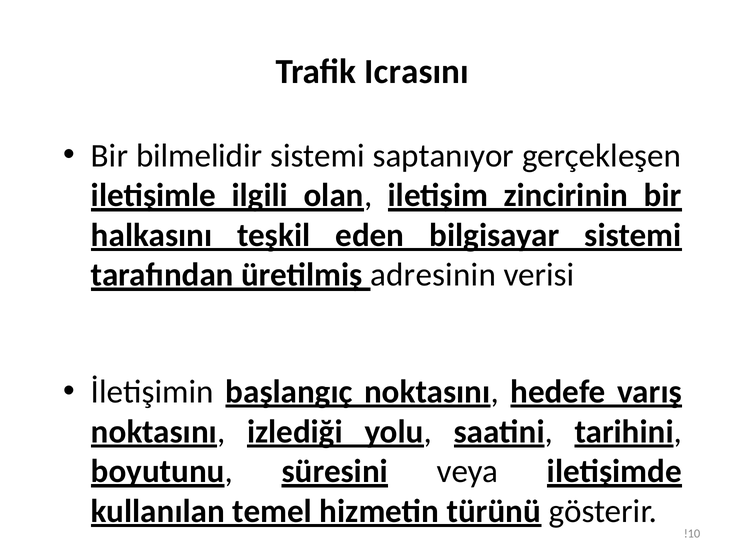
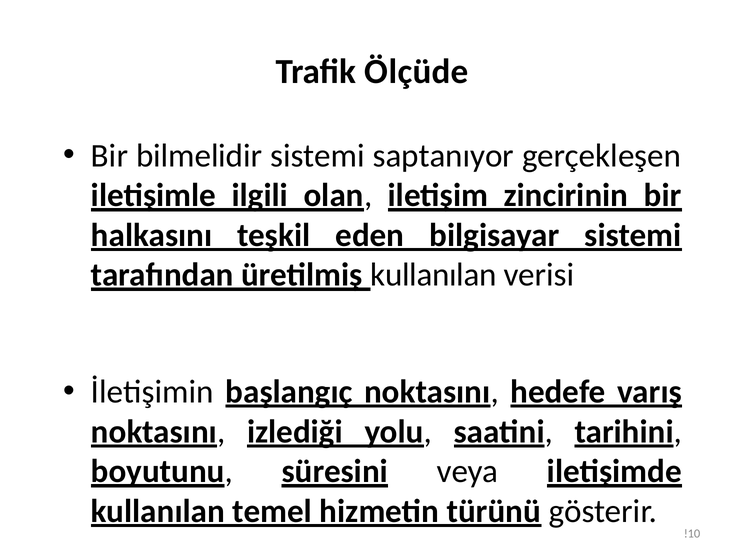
Icrasını: Icrasını -> Ölçüde (417, 71)
adresinin: adresinin -> kullanılan (433, 275)
